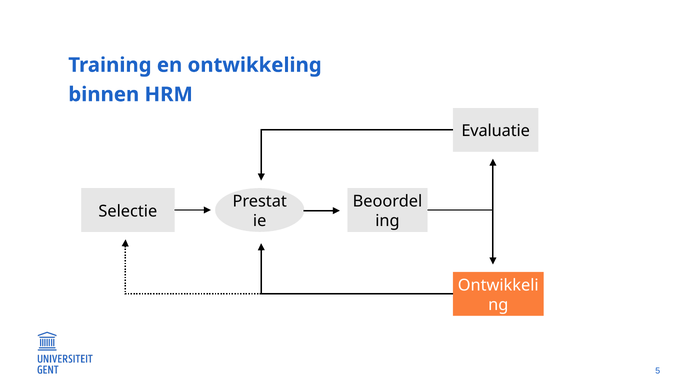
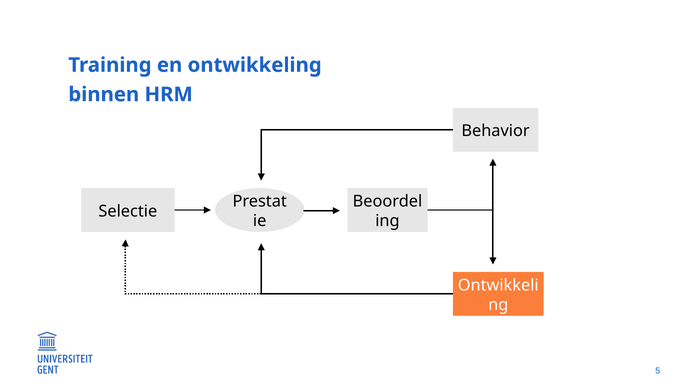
Evaluatie: Evaluatie -> Behavior (496, 131)
